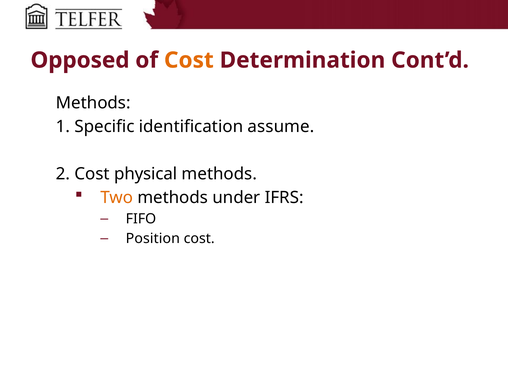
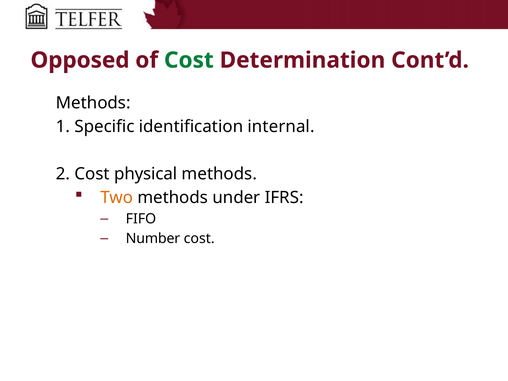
Cost colour: orange -> green (189, 60)
assume: assume -> internal (281, 126)
Position: Position -> Number (153, 239)
